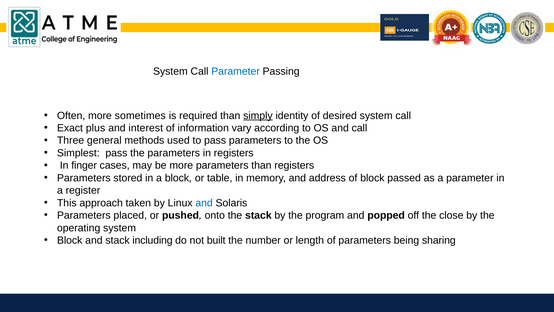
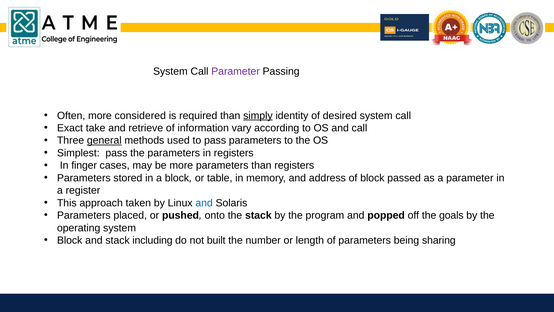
Parameter colour: blue -> purple (236, 71)
sometimes: sometimes -> considered (140, 115)
plus: plus -> take (96, 128)
interest: interest -> retrieve (146, 128)
general underline: none -> present (104, 140)
close: close -> goals (451, 215)
